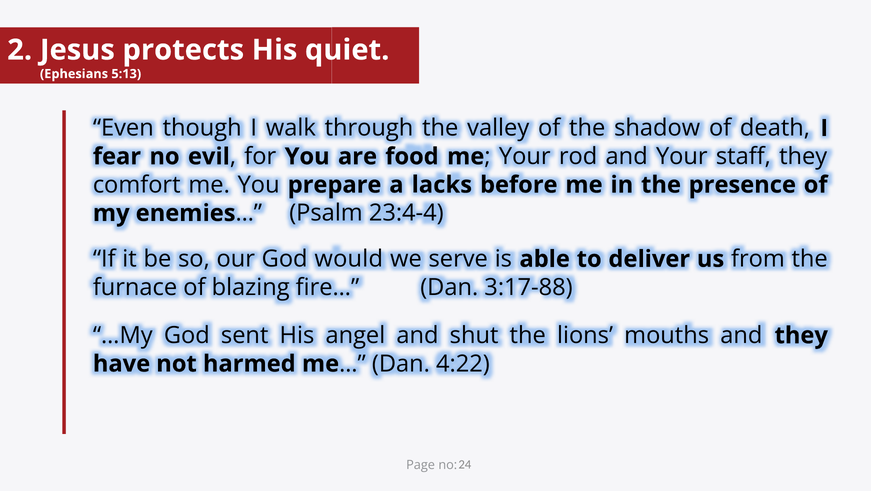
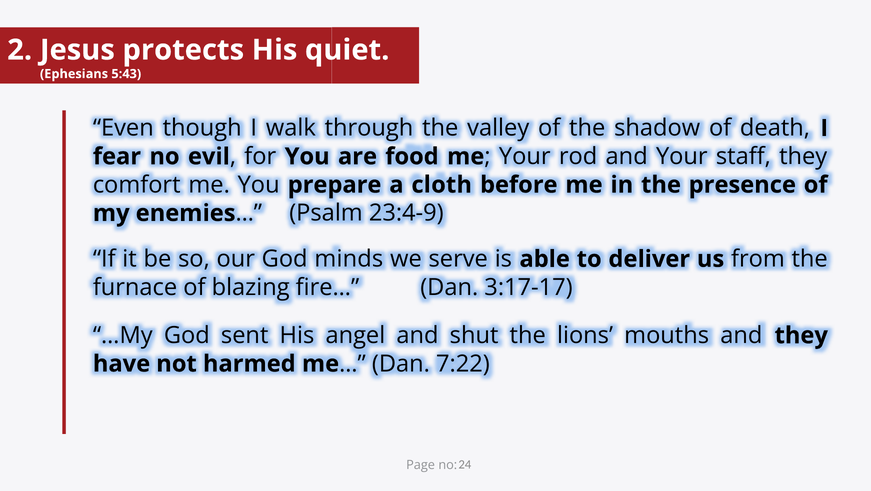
5:13: 5:13 -> 5:43 (126, 74)
lacks: lacks -> cloth (442, 185)
23:4-4: 23:4-4 -> 23:4-9 (406, 213)
would: would -> minds (349, 259)
3:17-88: 3:17-88 -> 3:17-17 (529, 288)
4:22: 4:22 -> 7:22 (463, 364)
